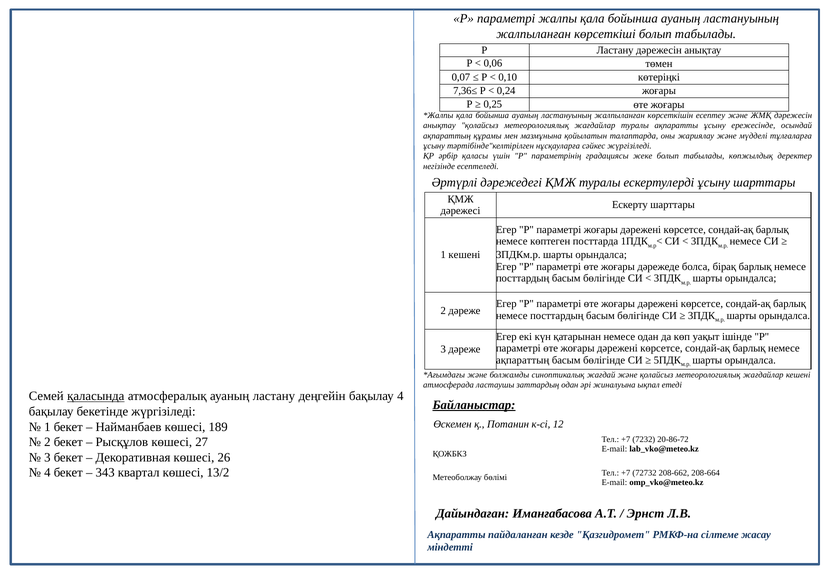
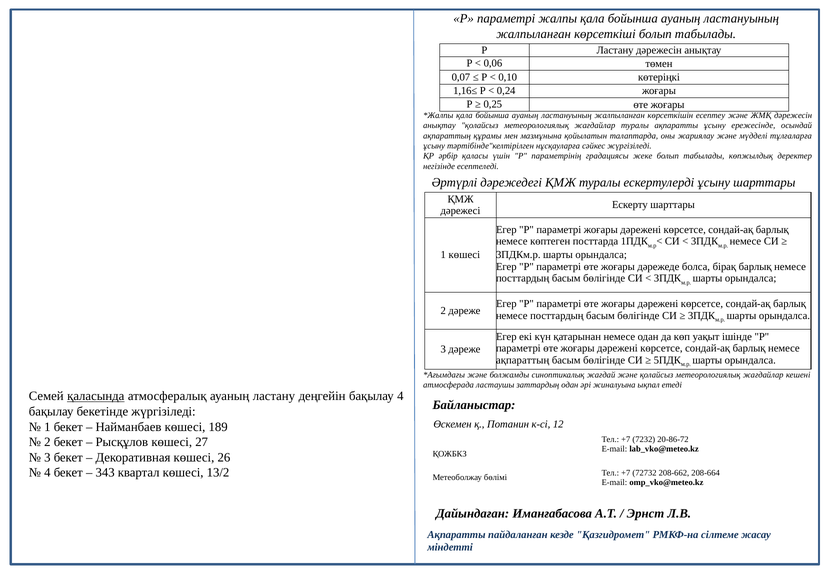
7,36≤: 7,36≤ -> 1,16≤ (465, 91)
1 кешені: кешені -> көшесі (464, 255)
Байланыстар underline: present -> none (474, 405)
